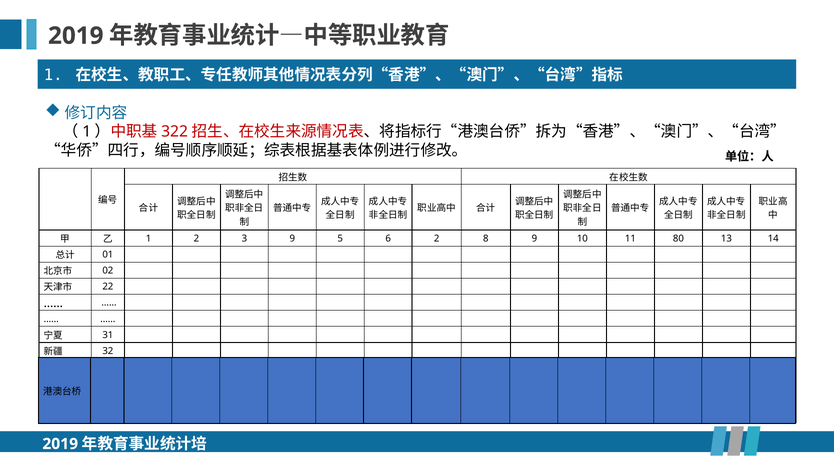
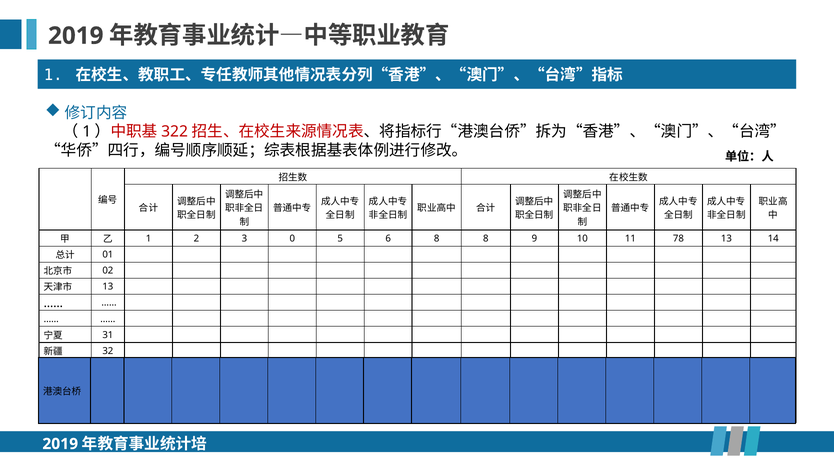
3 9: 9 -> 0 (292, 239)
6 2: 2 -> 8 (437, 239)
80: 80 -> 78 (678, 239)
22: 22 -> 13 (108, 287)
